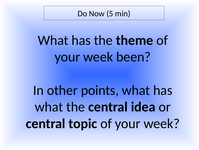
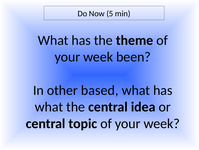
points: points -> based (100, 90)
